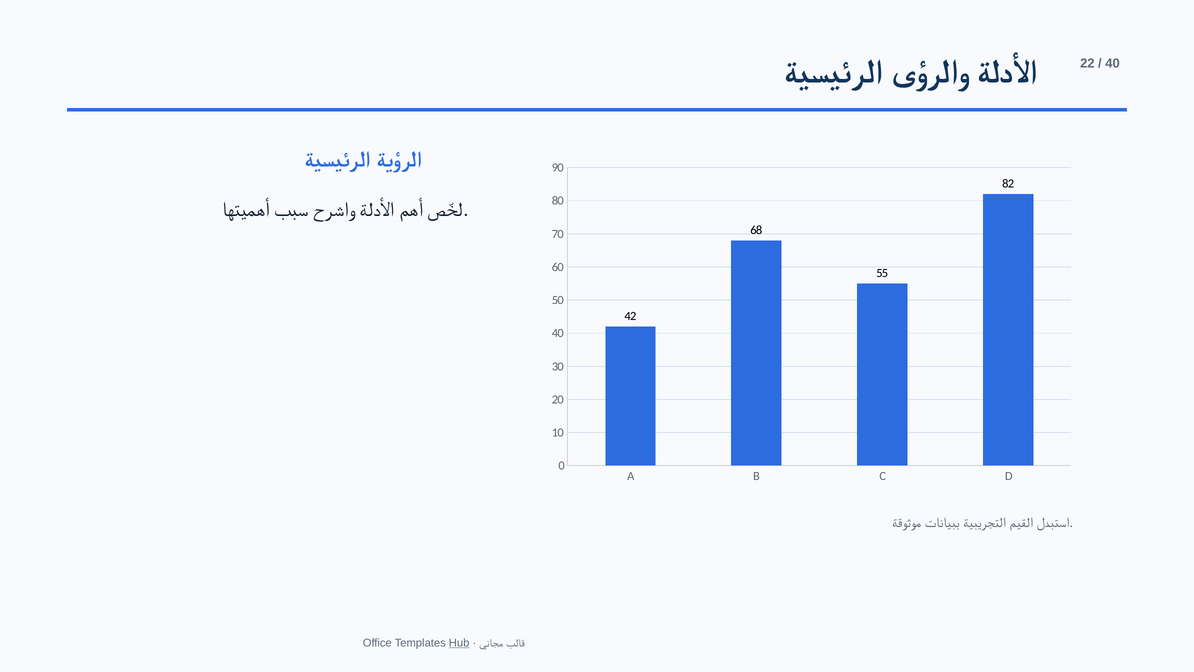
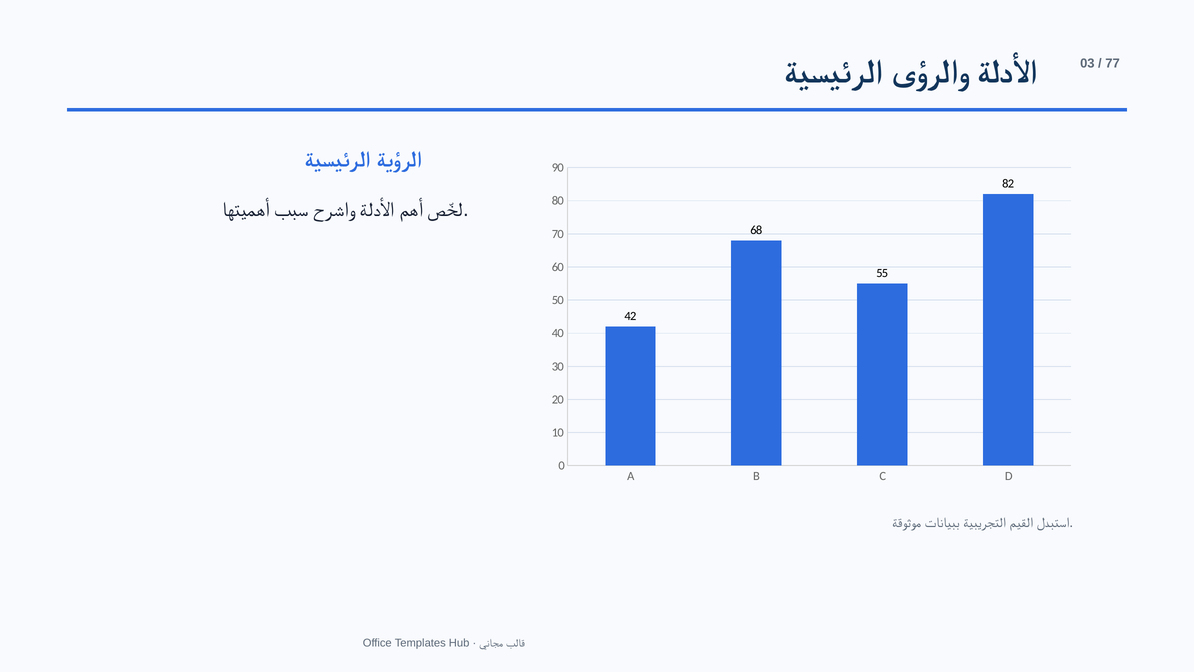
22: 22 -> 03 (1087, 64)
40: 40 -> 77 (1113, 64)
Hub underline: present -> none (459, 642)
